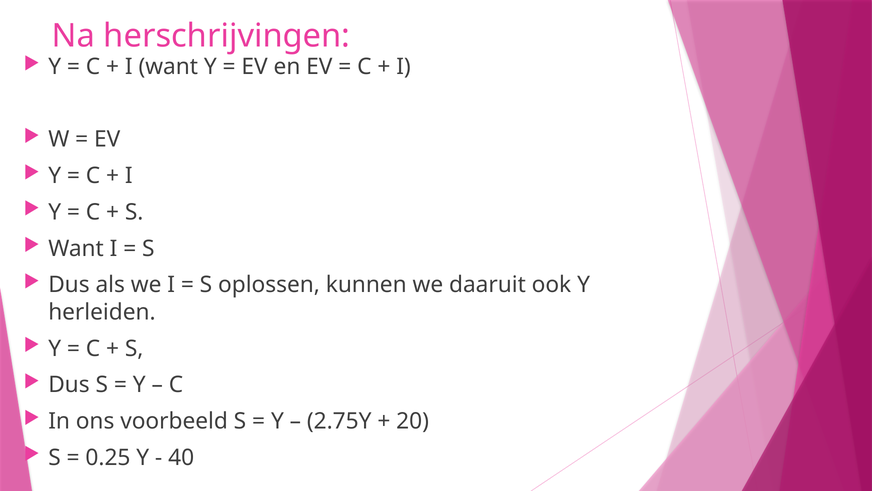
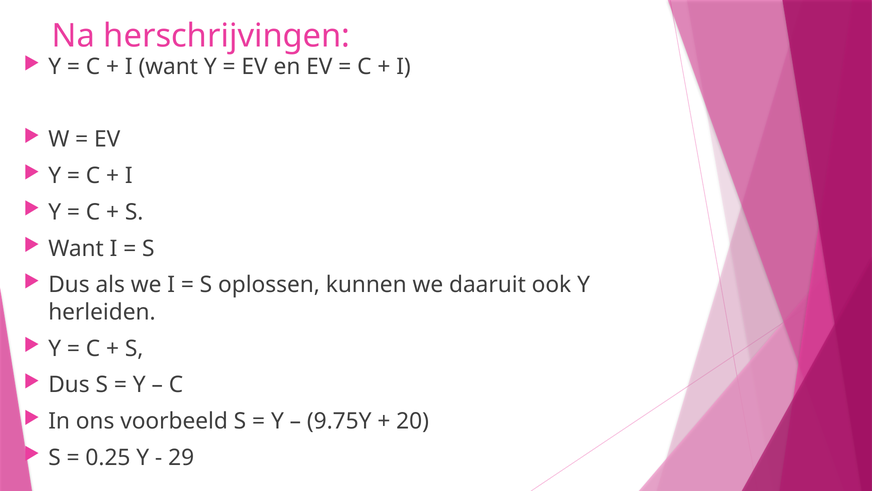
2.75Y: 2.75Y -> 9.75Y (339, 421)
40: 40 -> 29 (181, 457)
